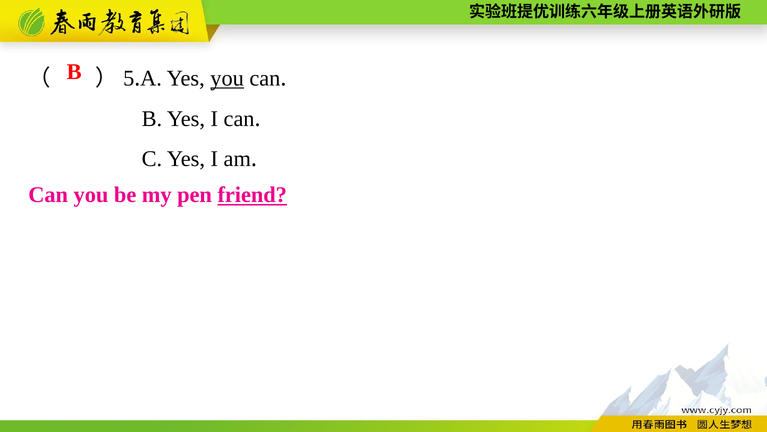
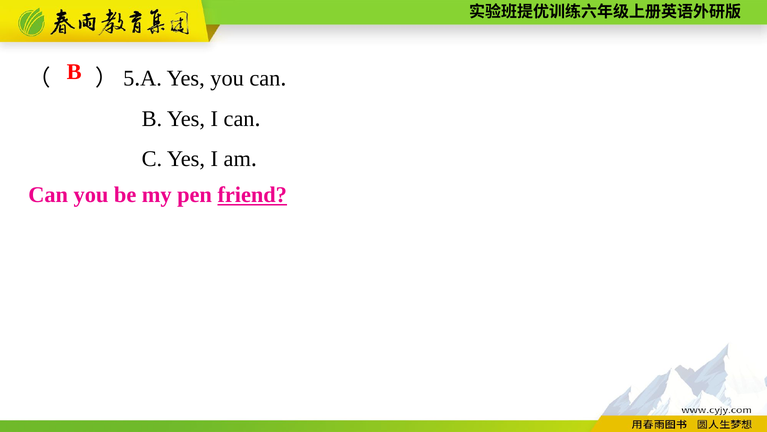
you underline: present -> none (227, 78)
